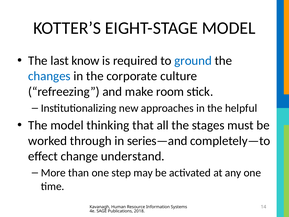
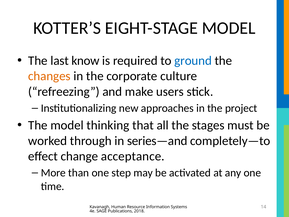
changes colour: blue -> orange (49, 76)
room: room -> users (170, 91)
helpful: helpful -> project (241, 108)
understand: understand -> acceptance (133, 156)
